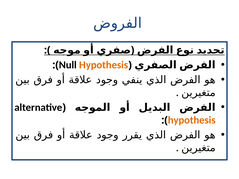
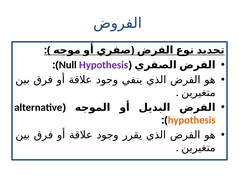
Hypothesis colour: orange -> purple (104, 65)
